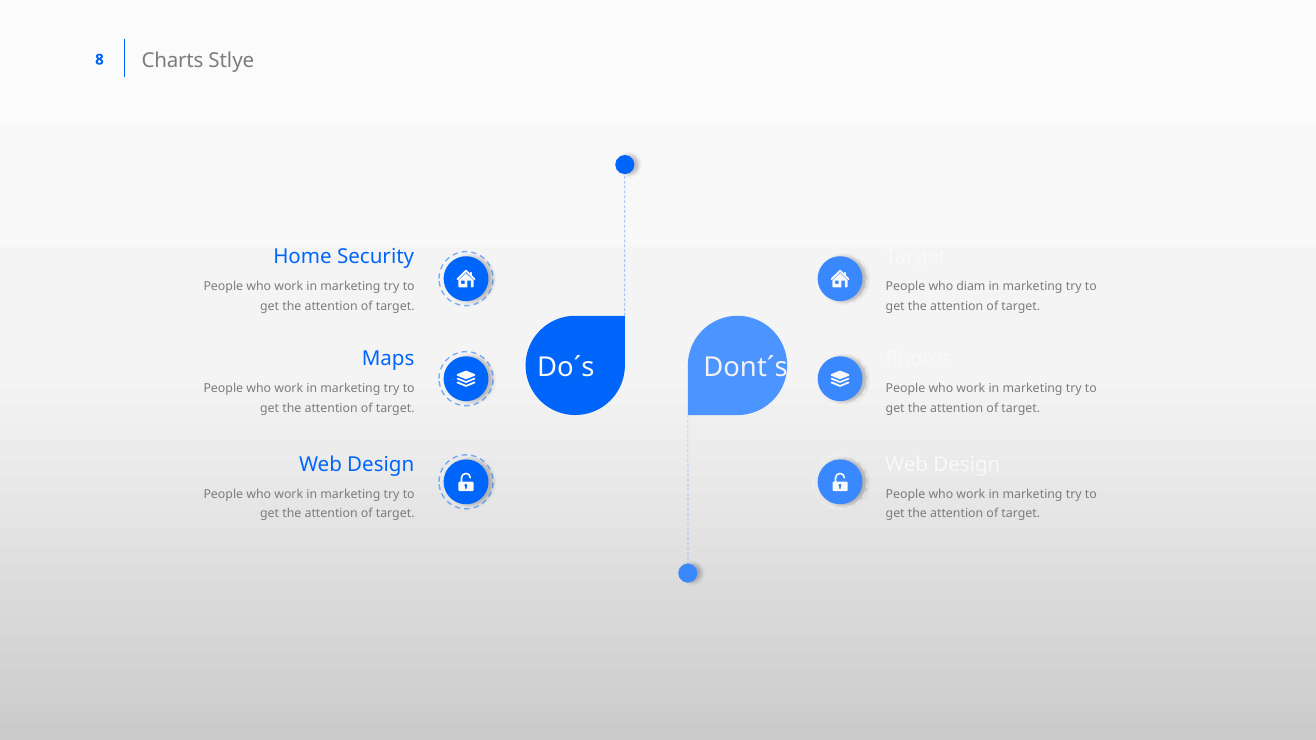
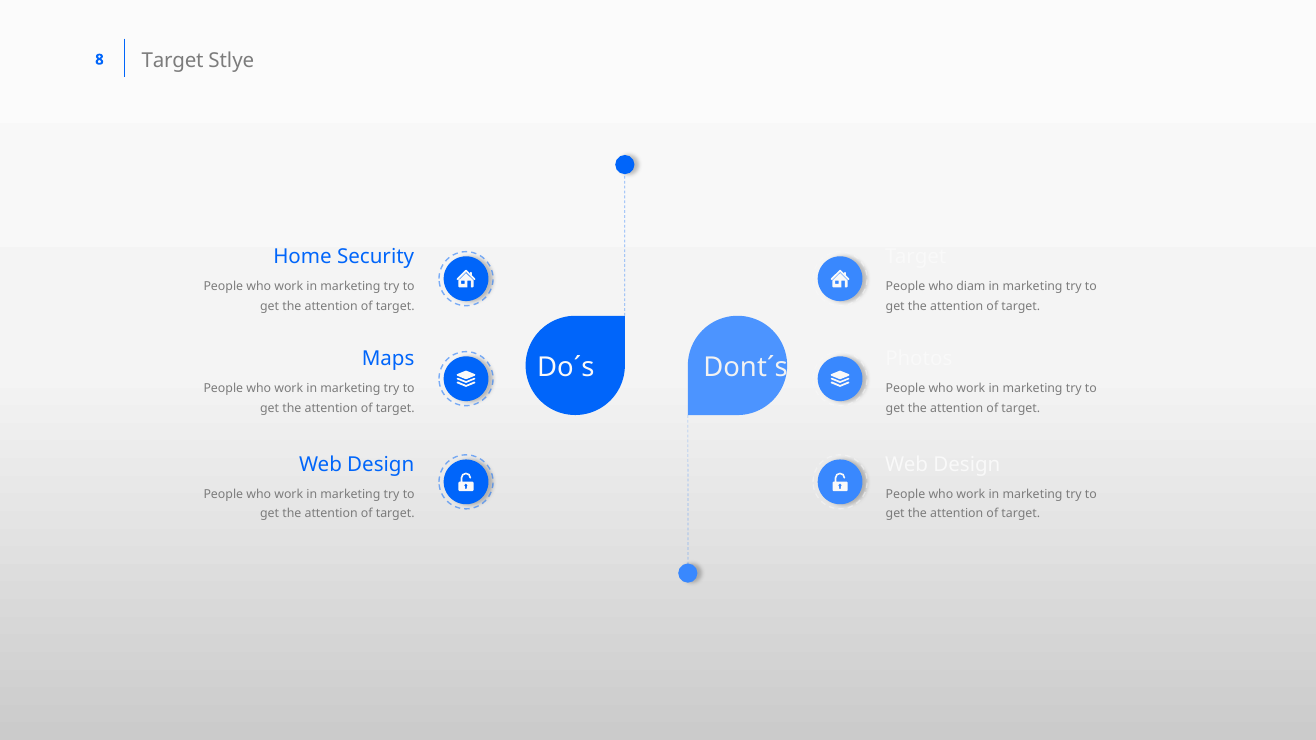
Charts: Charts -> Target (173, 61)
